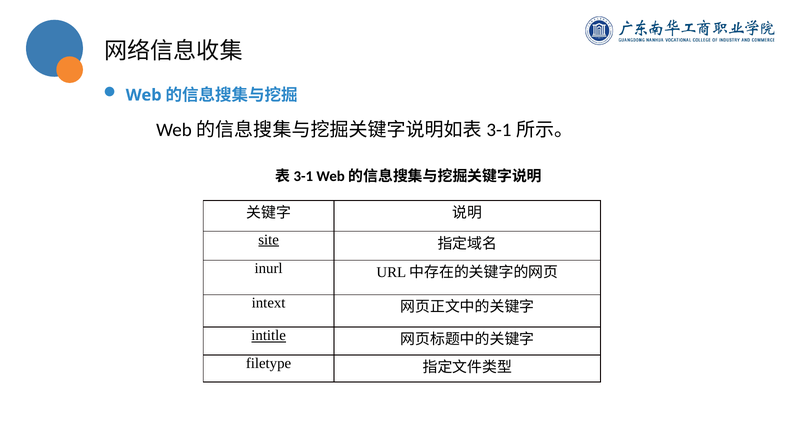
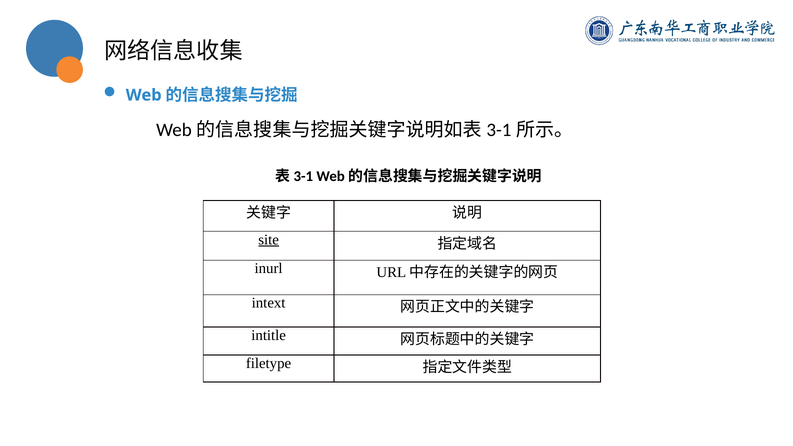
intitle underline: present -> none (269, 335)
